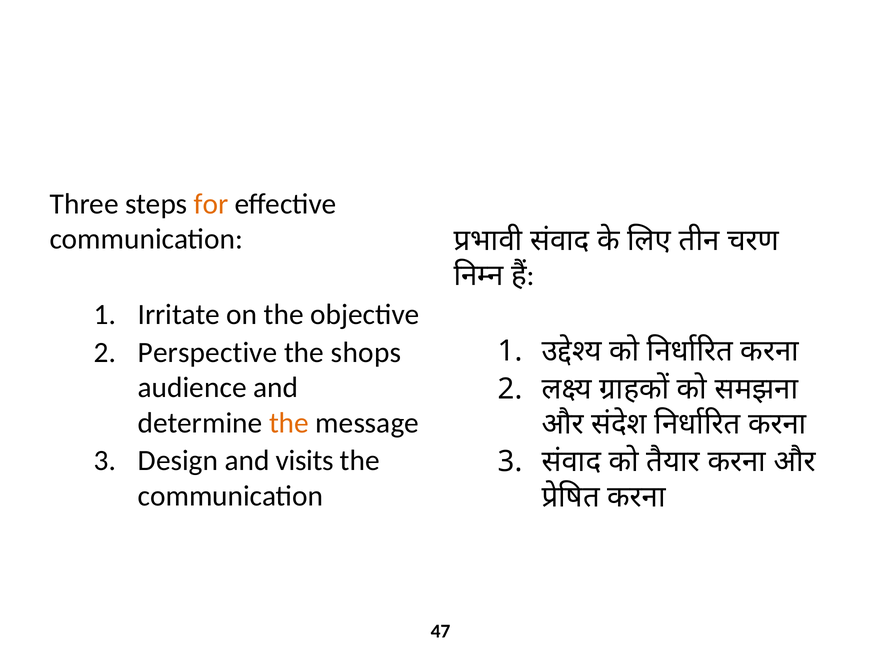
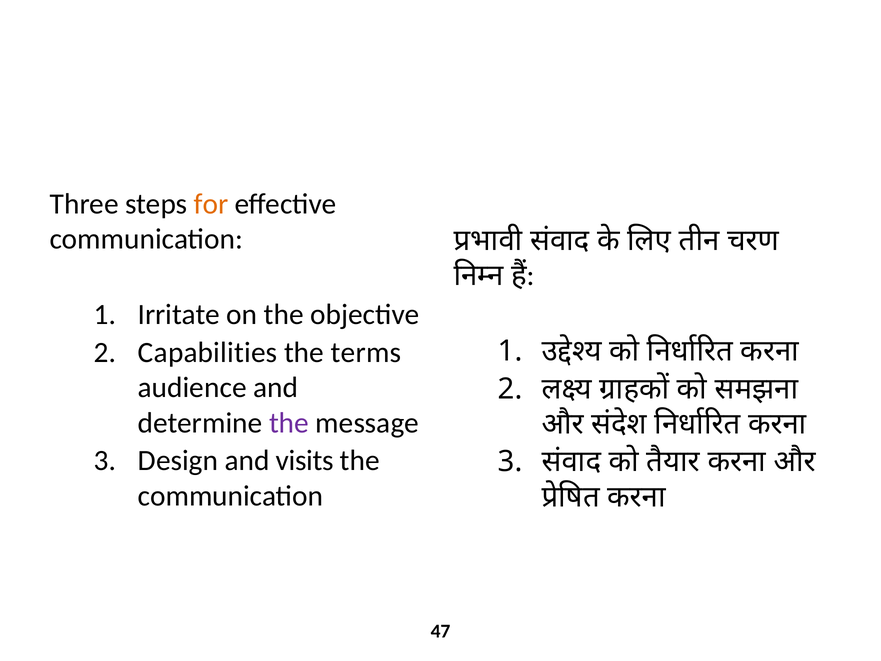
Perspective: Perspective -> Capabilities (208, 352)
shops: shops -> terms (366, 352)
the colour: orange -> purple (289, 423)
